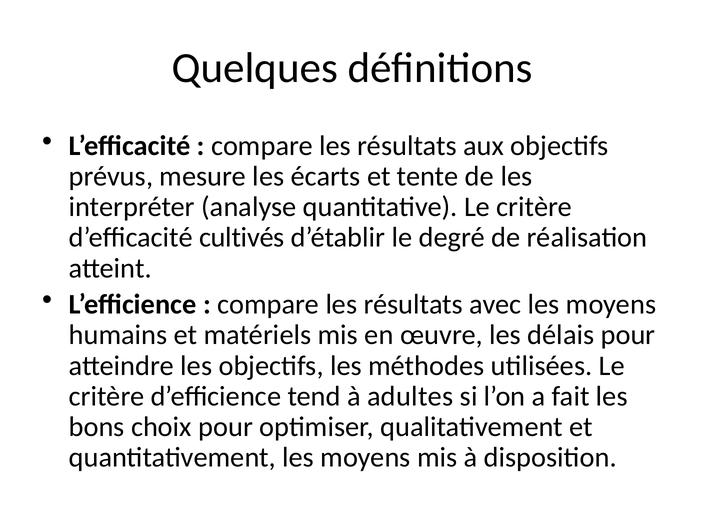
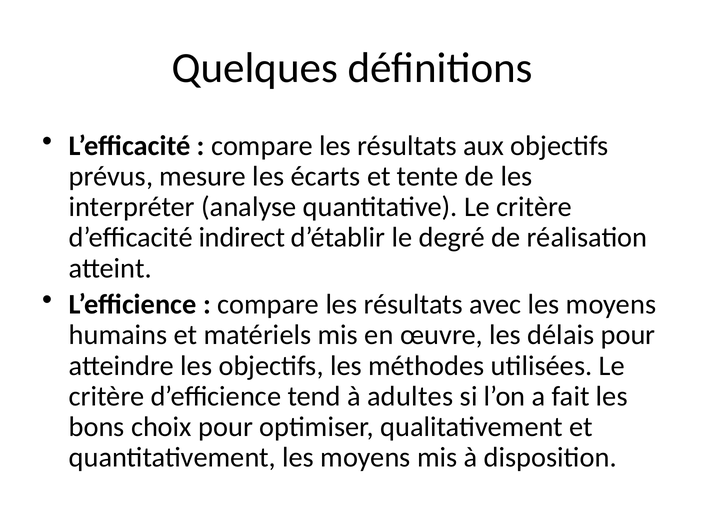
cultivés: cultivés -> indirect (242, 238)
